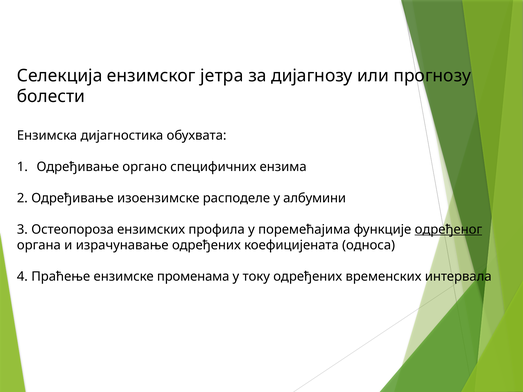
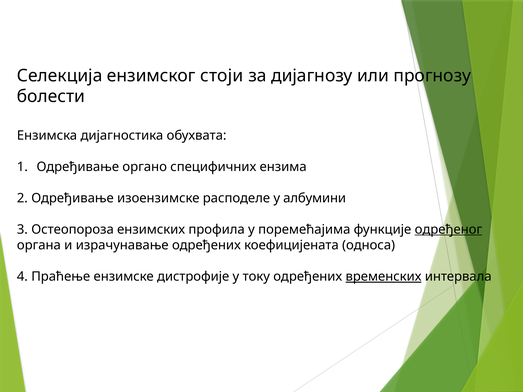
јетра: јетра -> стоји (222, 76)
променама: променама -> дистрофије (193, 277)
временских underline: none -> present (383, 277)
